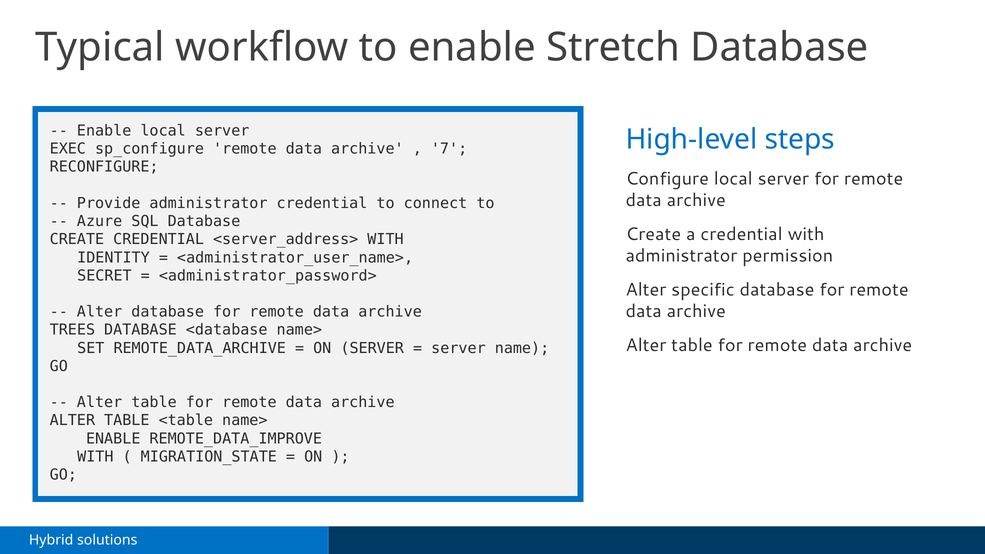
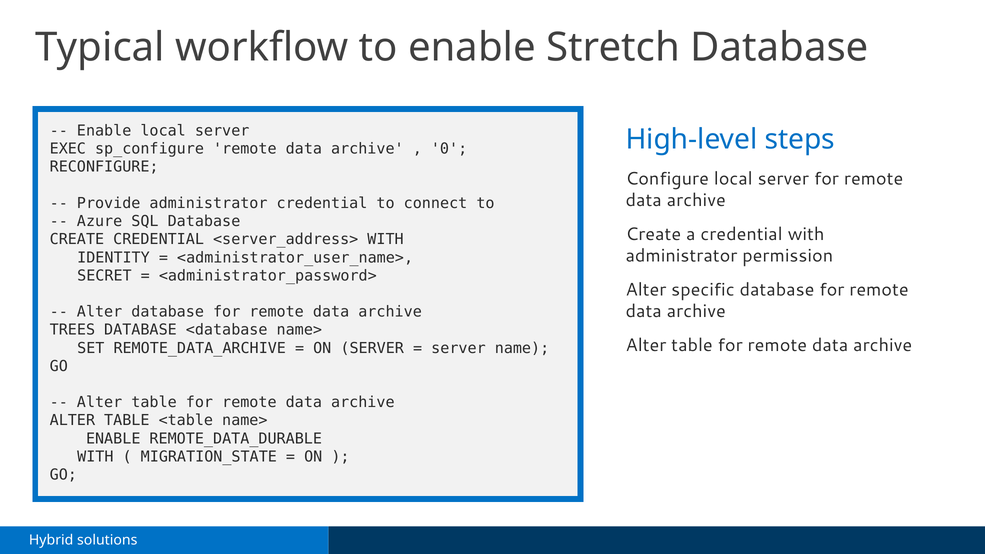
7: 7 -> 0 (449, 149)
REMOTE_DATA_IMPROVE: REMOTE_DATA_IMPROVE -> REMOTE_DATA_DURABLE (236, 439)
